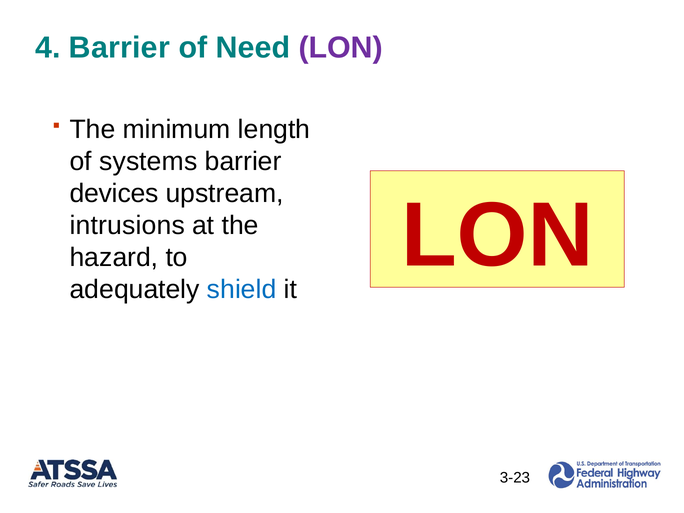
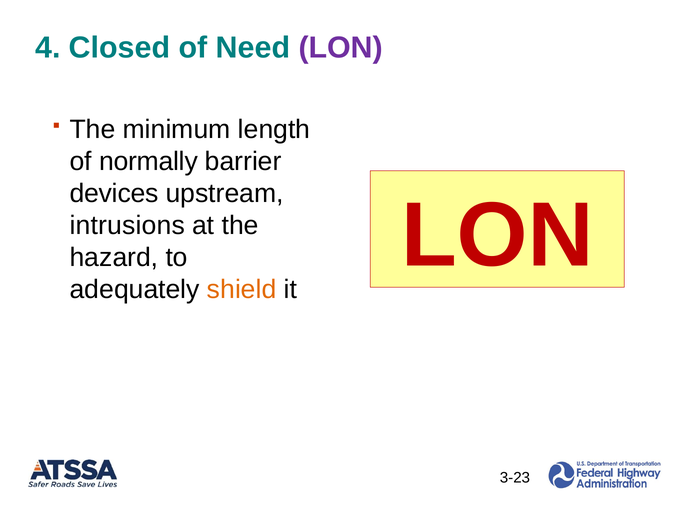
4 Barrier: Barrier -> Closed (120, 48)
systems: systems -> normally (148, 161)
shield colour: blue -> orange (242, 289)
